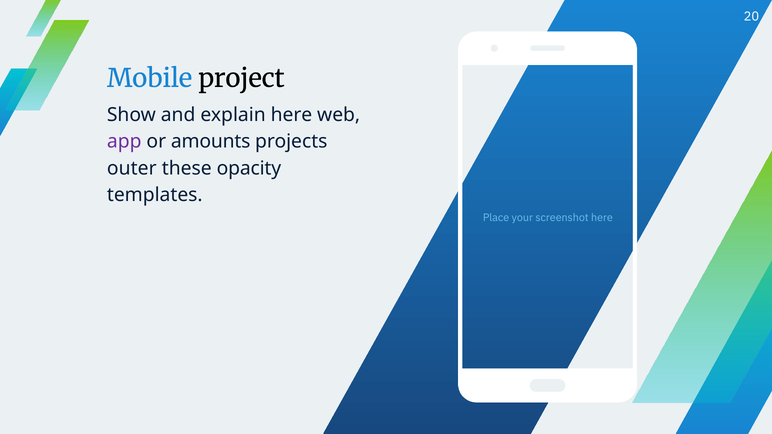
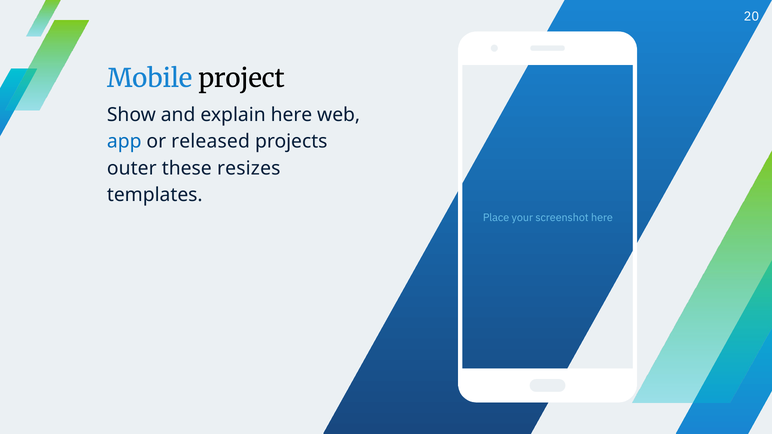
app colour: purple -> blue (124, 142)
amounts: amounts -> released (211, 142)
opacity: opacity -> resizes (249, 168)
